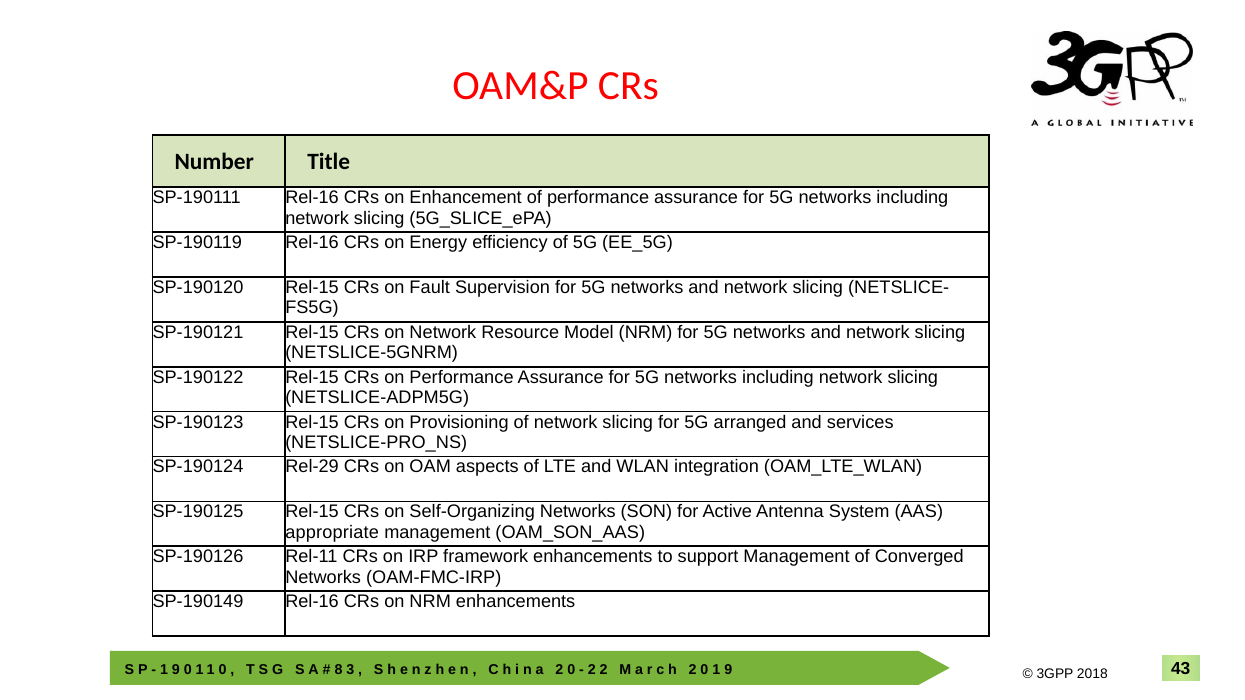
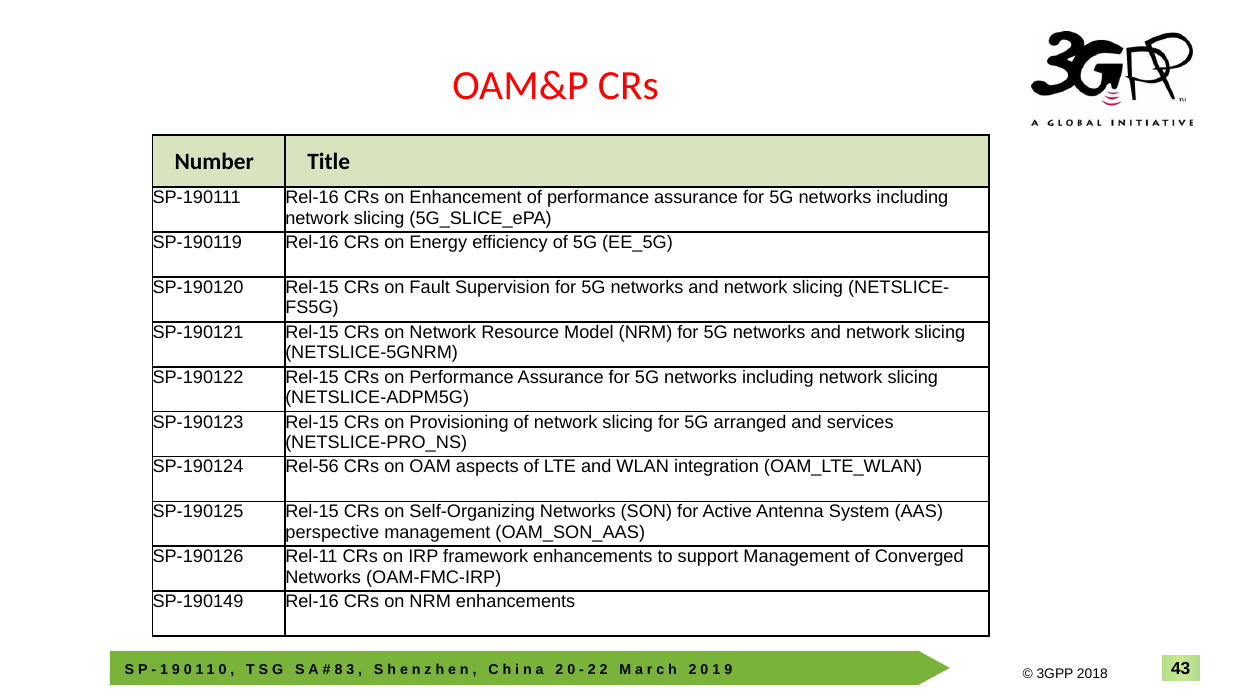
Rel-29: Rel-29 -> Rel-56 (312, 467)
appropriate: appropriate -> perspective (332, 532)
